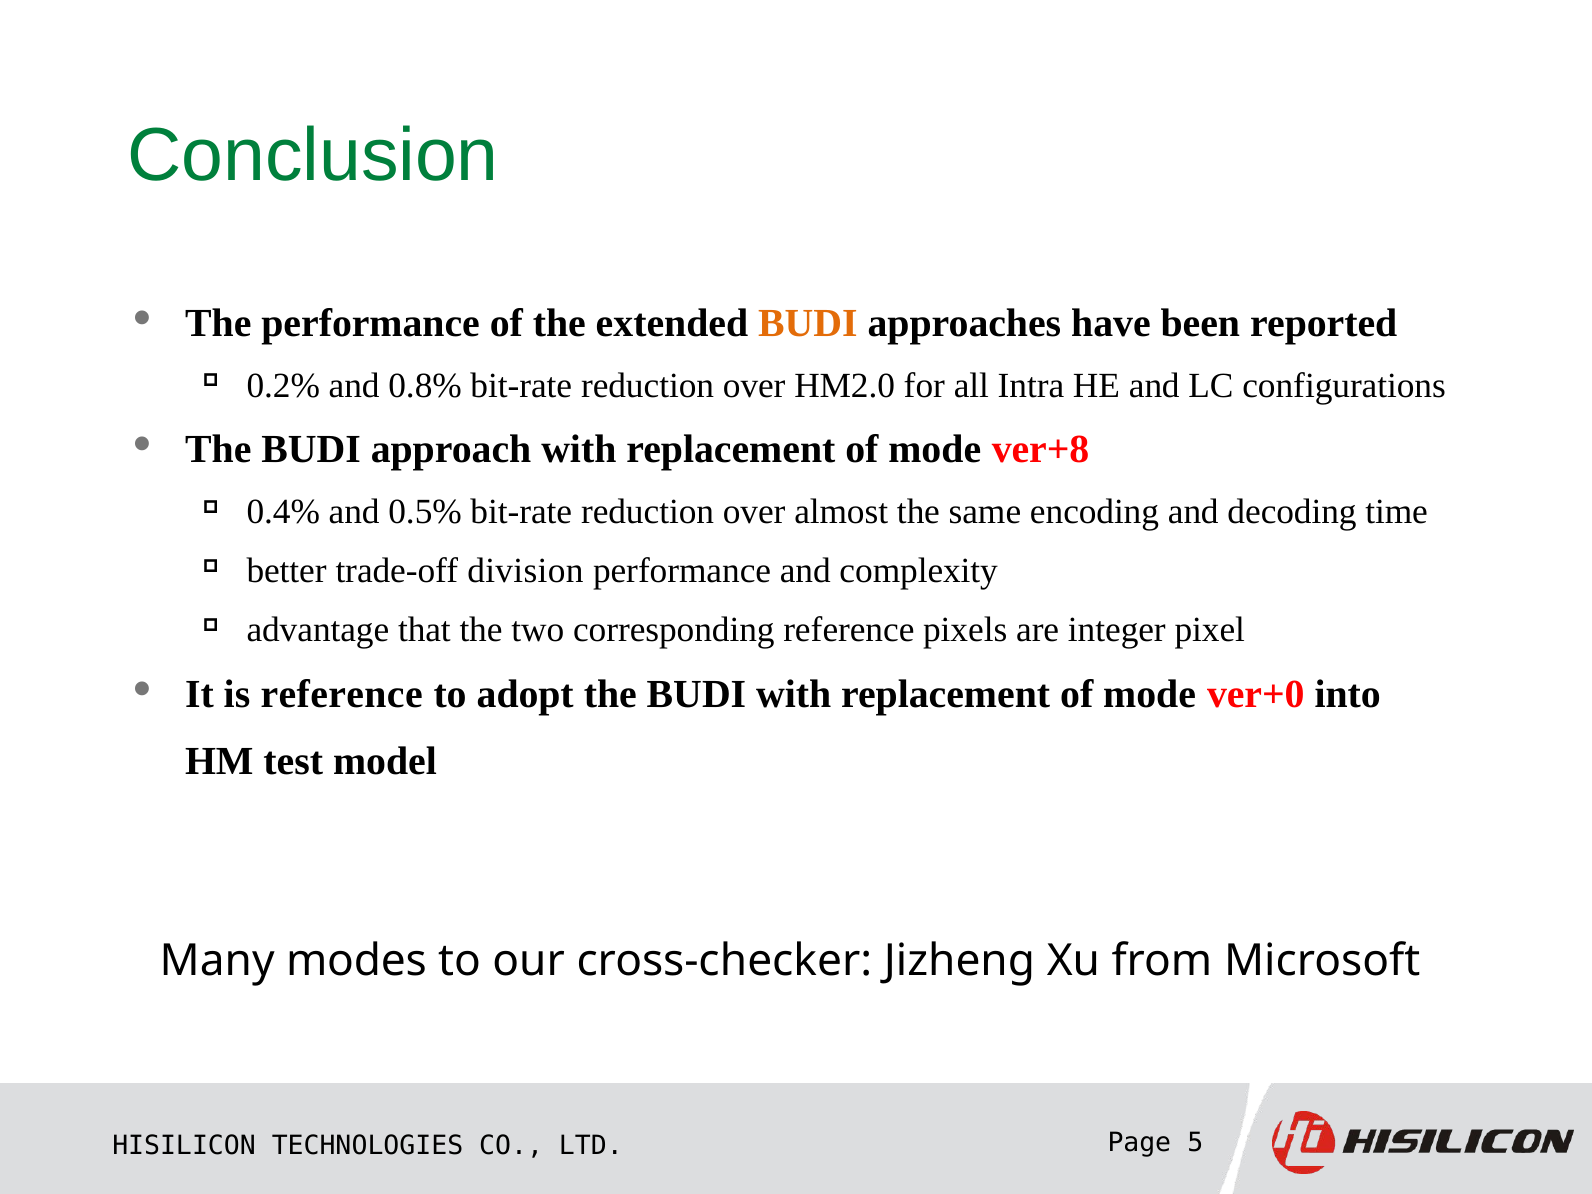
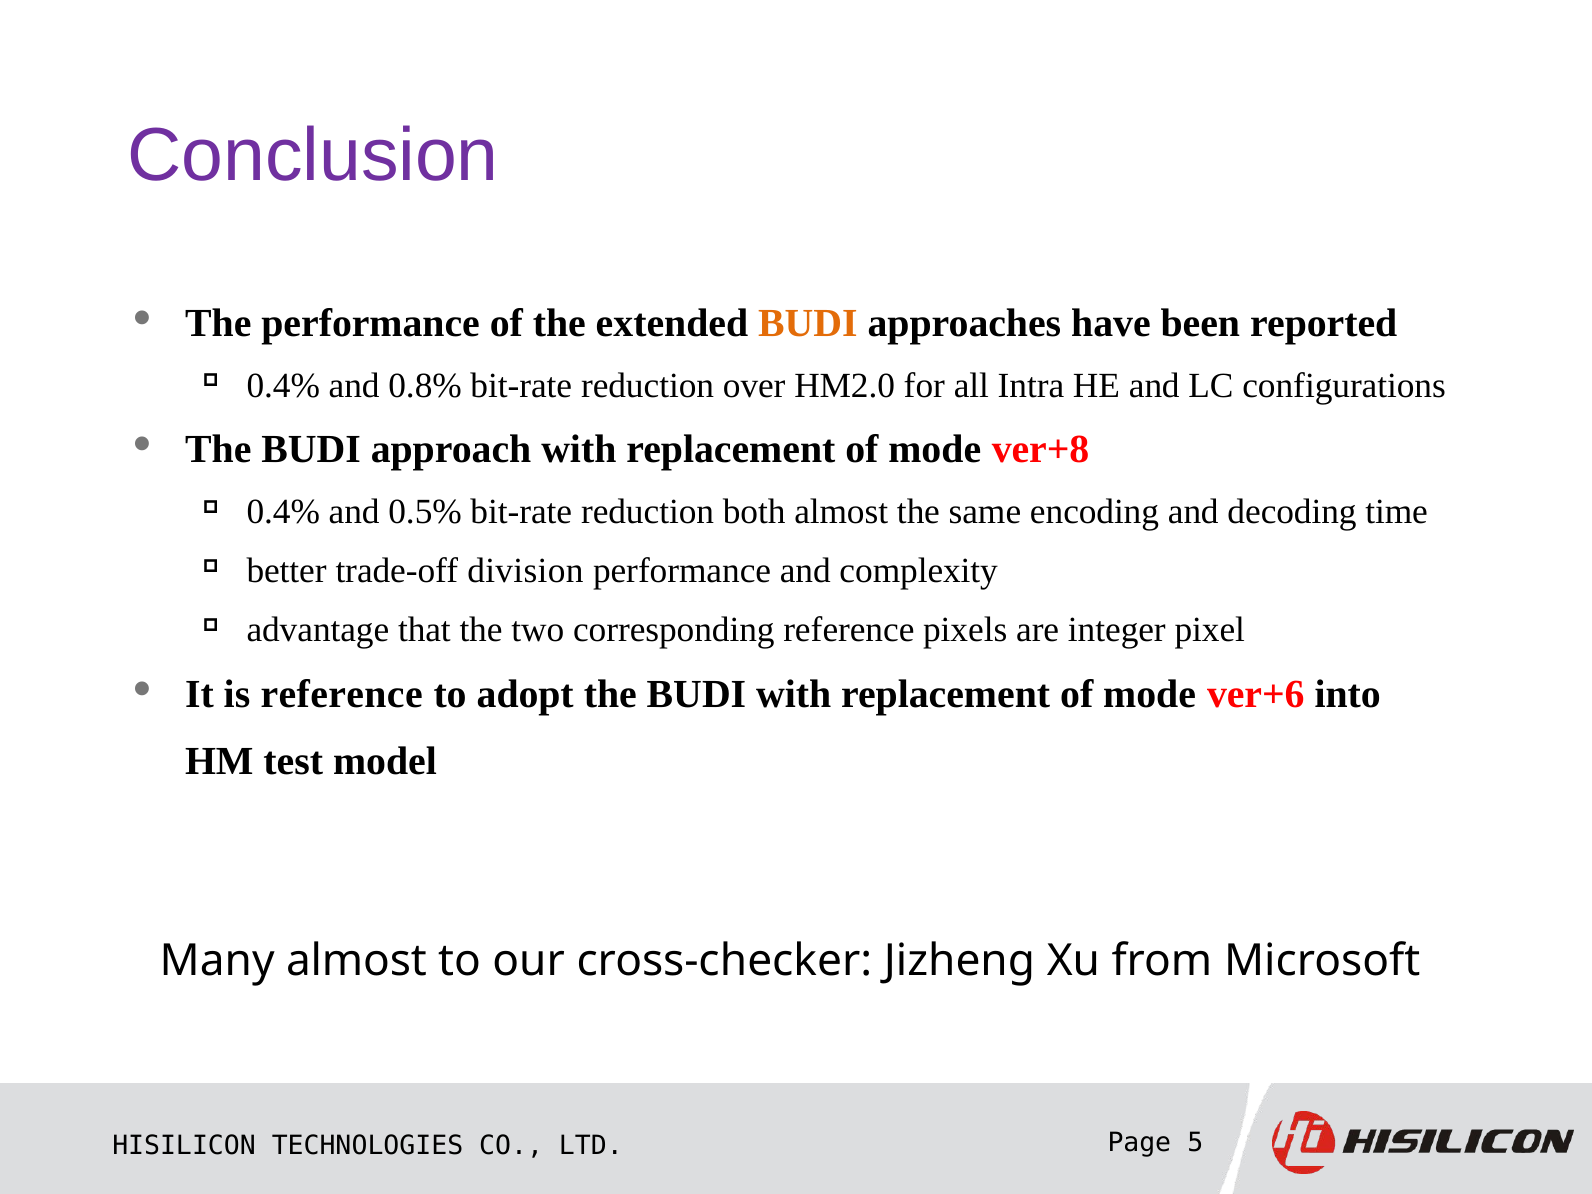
Conclusion colour: green -> purple (313, 156)
0.2%: 0.2% -> 0.4% (283, 385)
0.5% bit-rate reduction over: over -> both (754, 512)
ver+0: ver+0 -> ver+6 (1256, 695)
Many modes: modes -> almost (356, 960)
